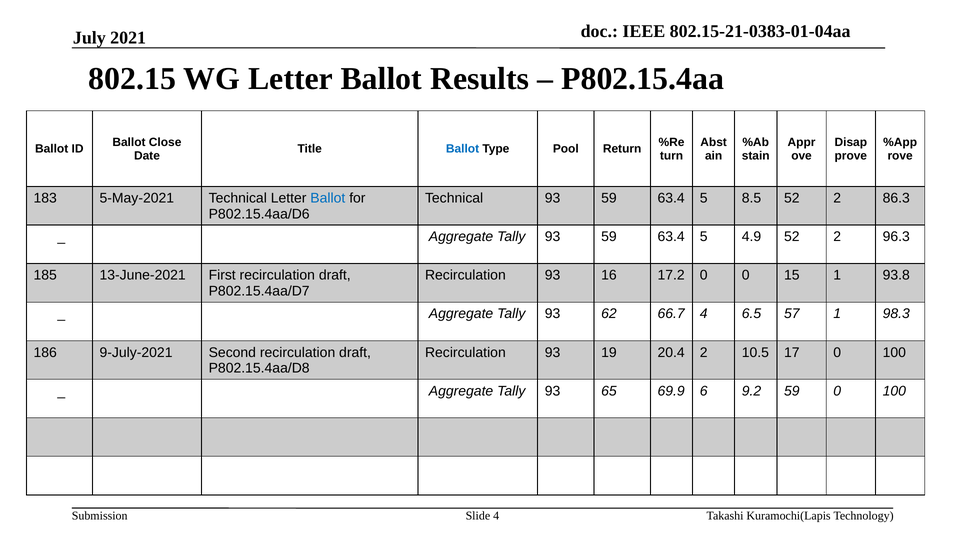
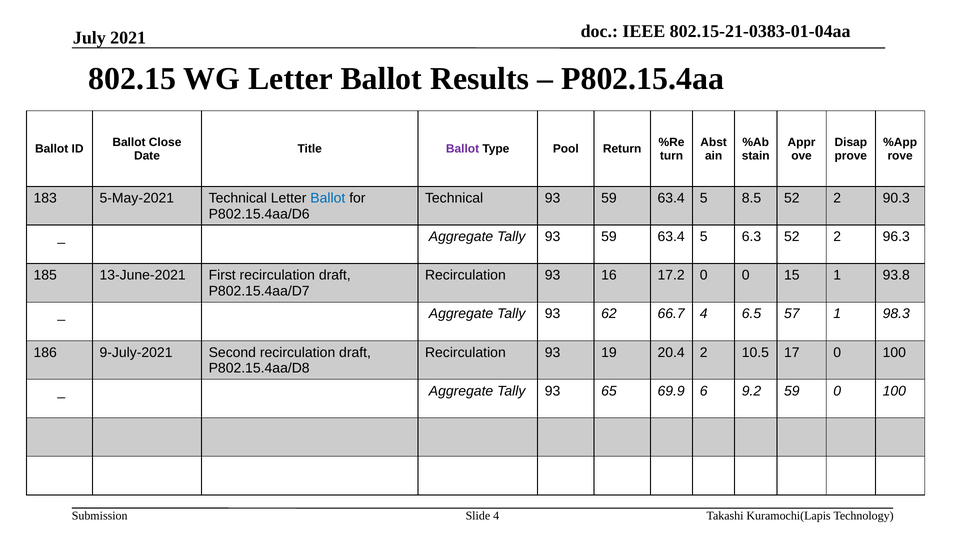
Ballot colour: blue -> purple (463, 149)
86.3: 86.3 -> 90.3 (896, 198)
4.9: 4.9 -> 6.3 (751, 237)
